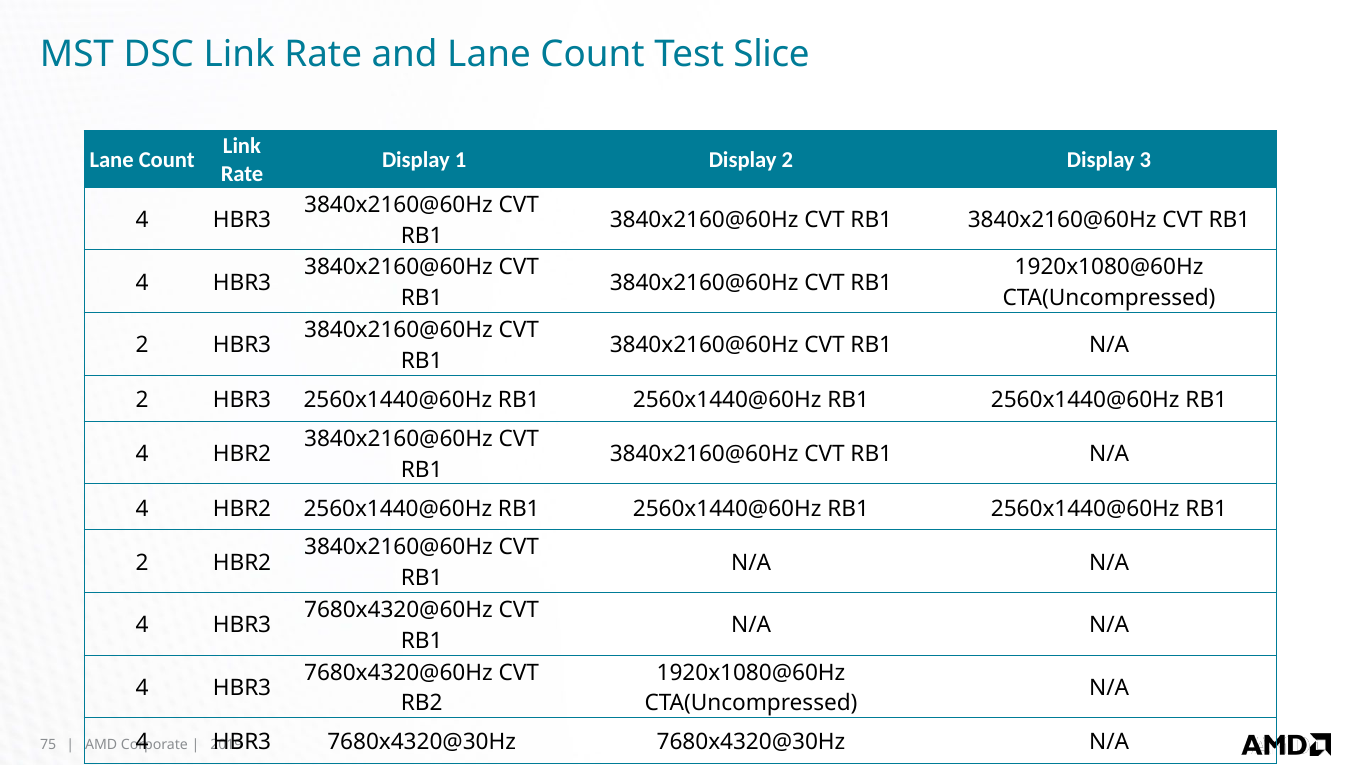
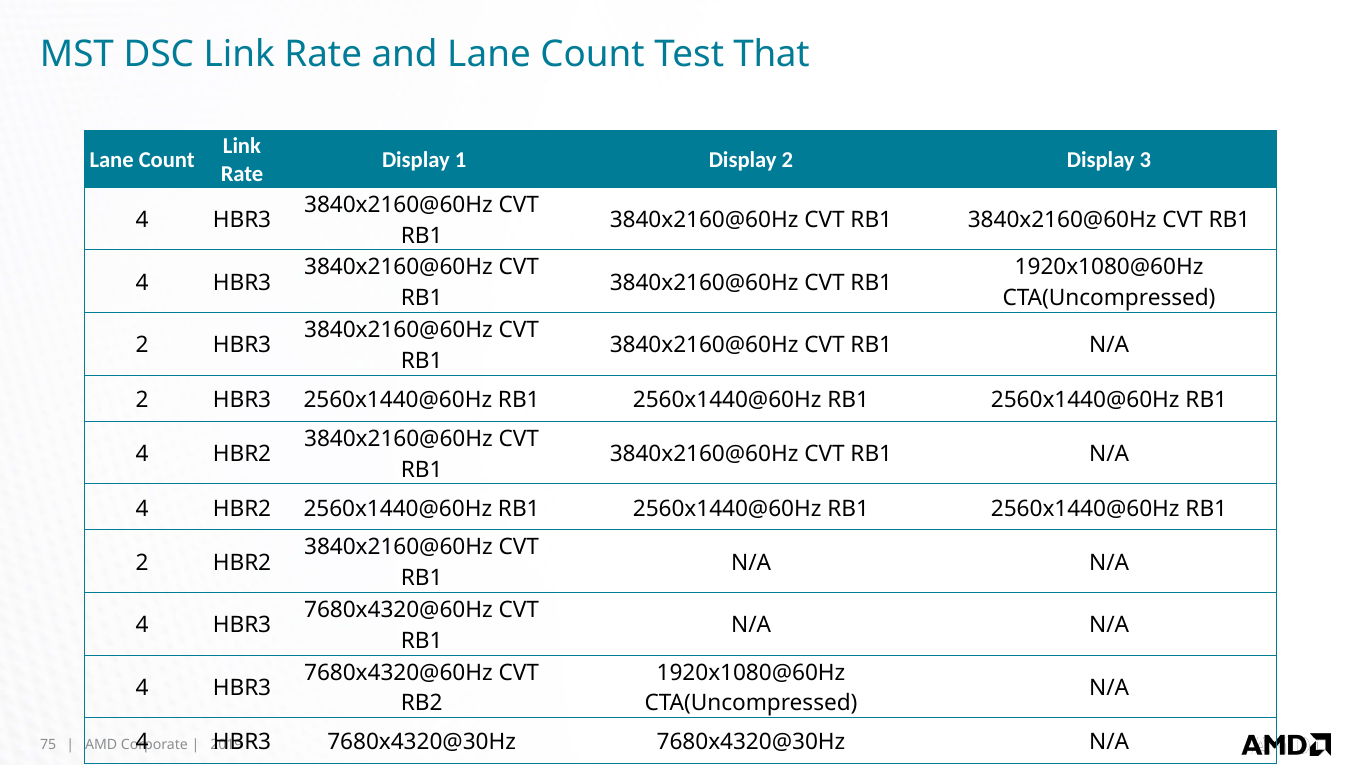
Slice: Slice -> That (772, 54)
